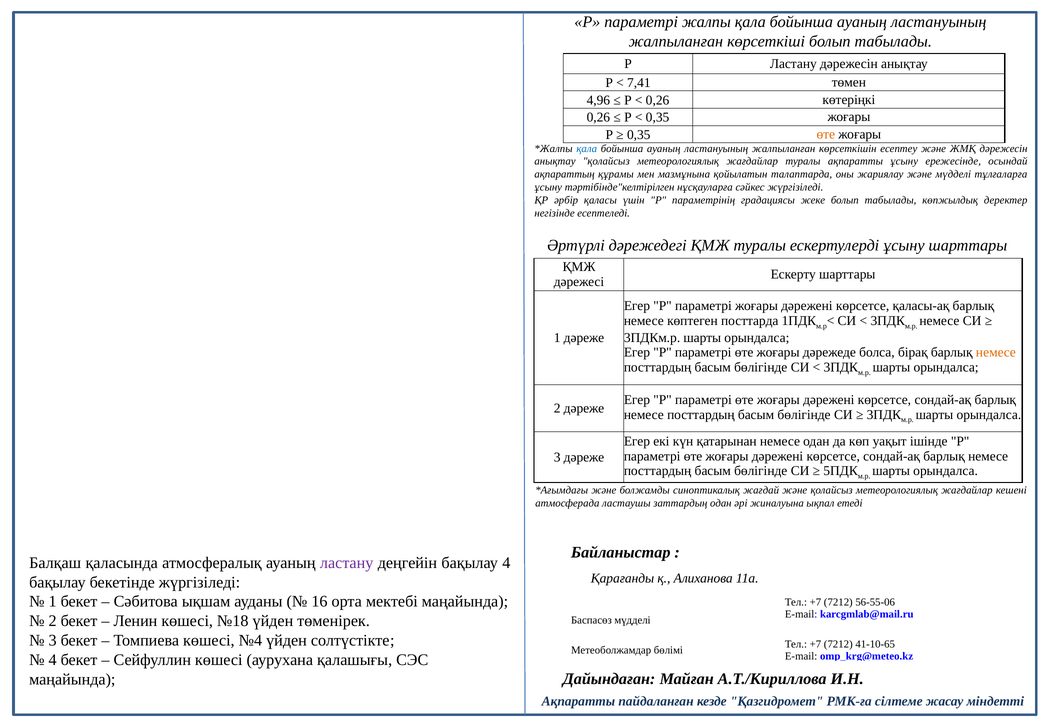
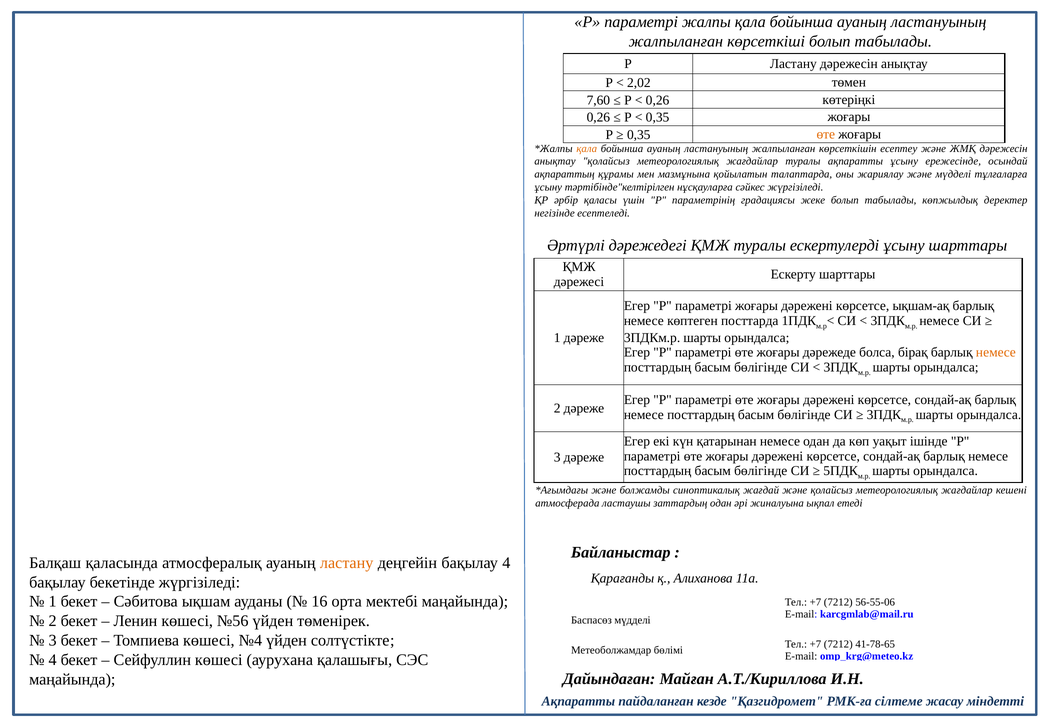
7,41: 7,41 -> 2,02 (639, 83)
4,96: 4,96 -> 7,60 (598, 100)
қала colour: blue -> orange (587, 148)
қаласы-ақ: қаласы-ақ -> ықшам-ақ (921, 306)
ластану colour: purple -> orange (347, 563)
№18: №18 -> №56 (233, 621)
41-10-65: 41-10-65 -> 41-78-65 (875, 644)
